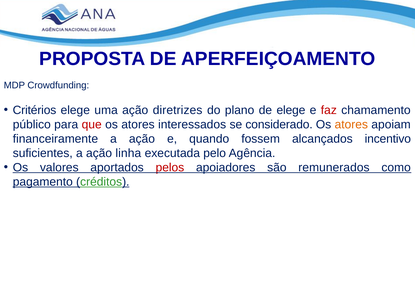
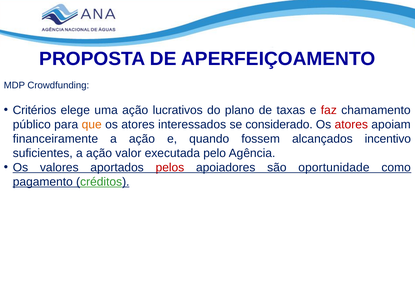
diretrizes: diretrizes -> lucrativos (178, 110)
de elege: elege -> taxas (291, 110)
que colour: red -> orange (92, 125)
atores colour: orange -> red (351, 125)
linha: linha -> valor (128, 153)
remunerados: remunerados -> oportunidade (334, 168)
